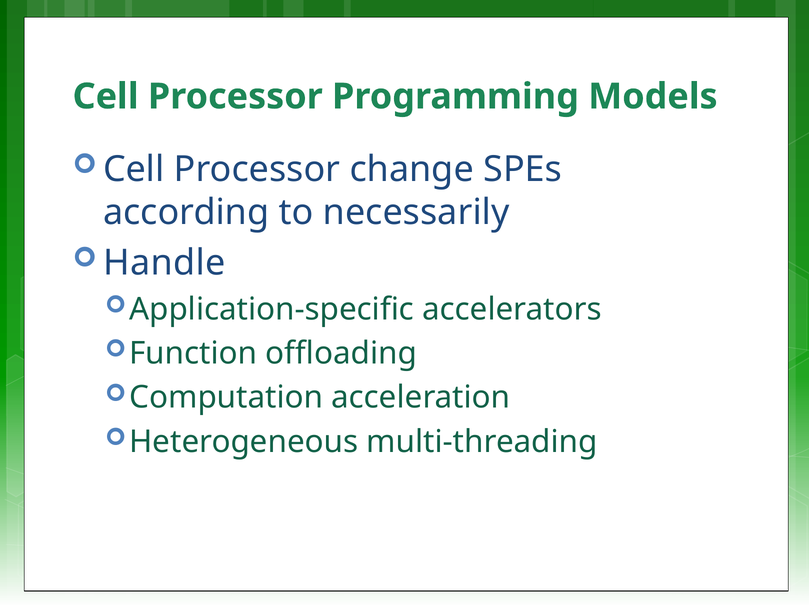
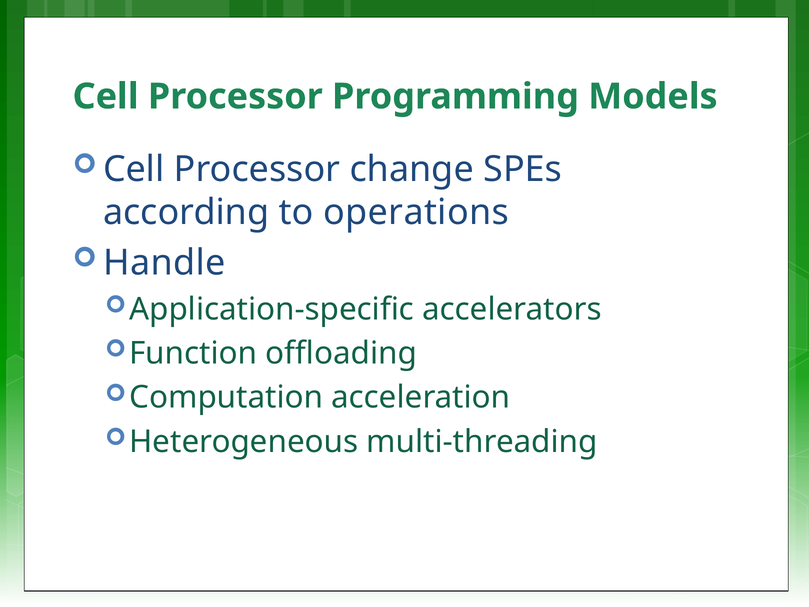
necessarily: necessarily -> operations (416, 212)
